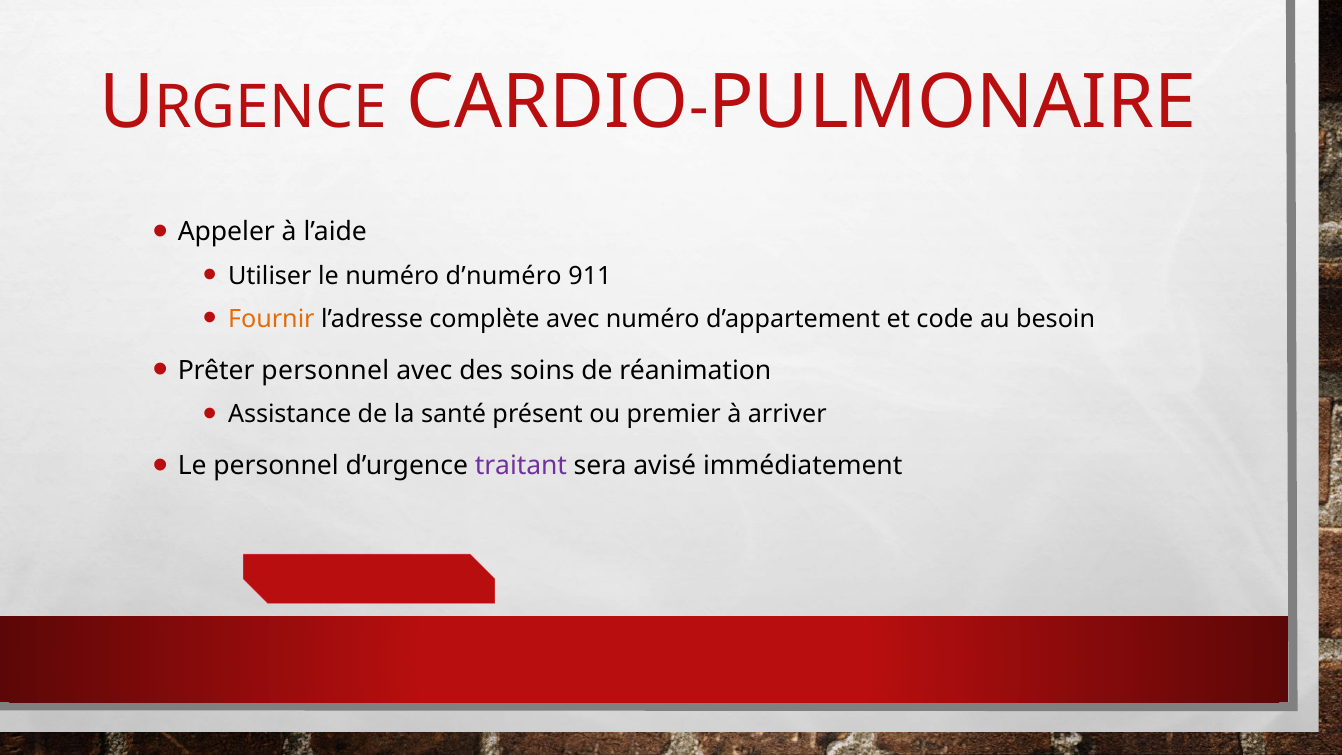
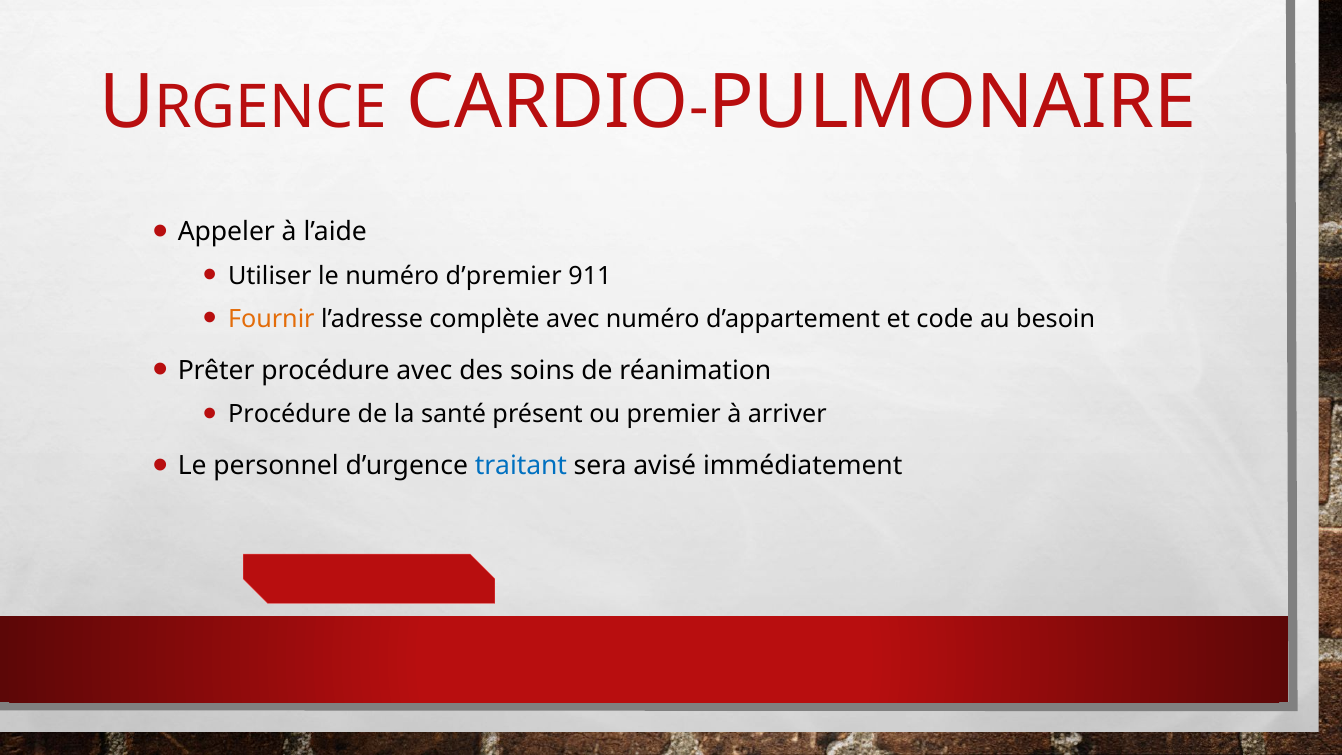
d’numéro: d’numéro -> d’premier (504, 276)
Prêter personnel: personnel -> procédure (326, 370)
Assistance: Assistance -> Procédure (290, 414)
traitant colour: purple -> blue (521, 466)
